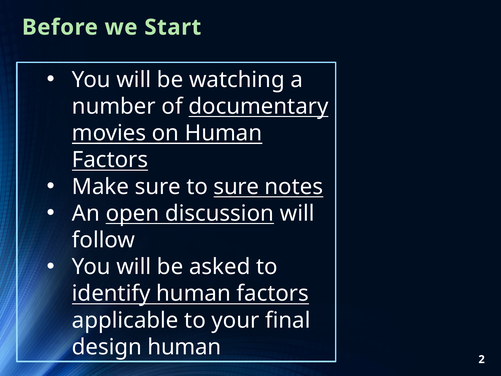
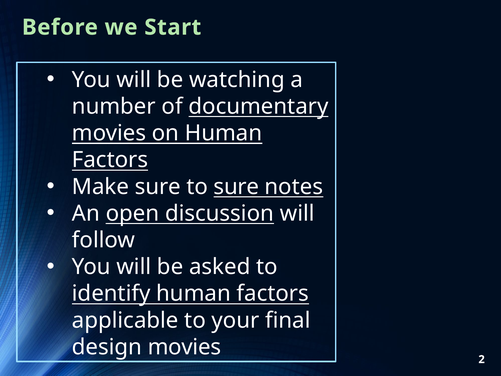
design human: human -> movies (184, 347)
